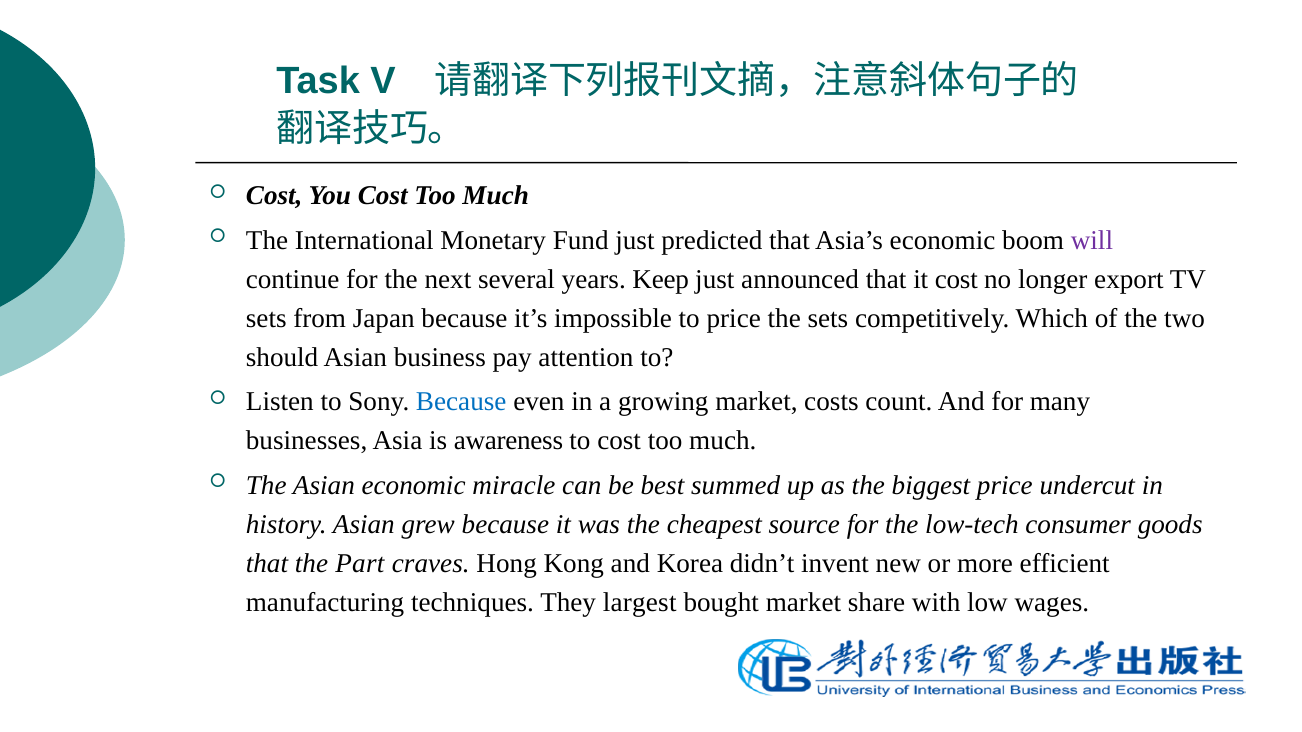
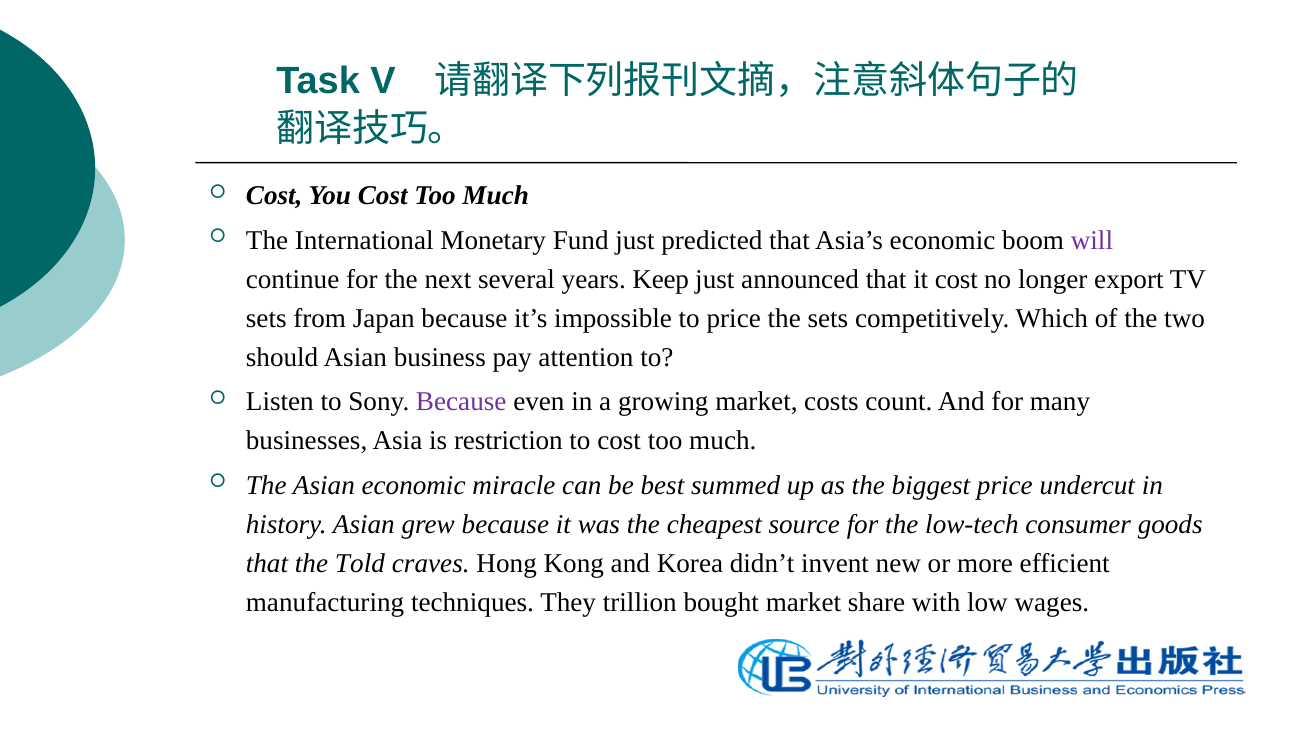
Because colour: blue -> purple (461, 402)
awareness: awareness -> restriction (508, 441)
Part: Part -> Told (360, 564)
largest: largest -> trillion (640, 603)
